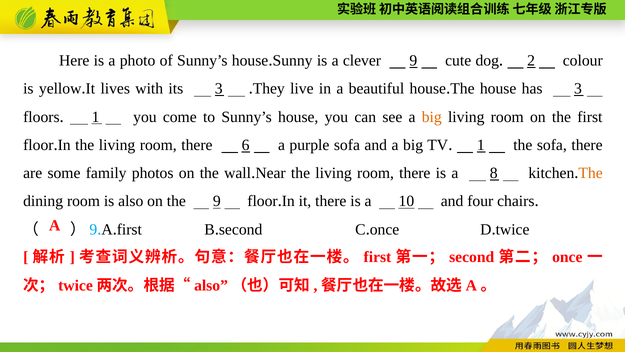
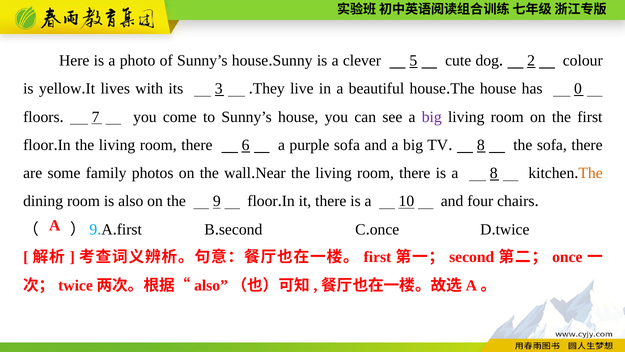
clever 9: 9 -> 5 (413, 60)
has 3: 3 -> 0 (578, 89)
1: 1 -> 7 (96, 117)
big colour: orange -> purple (432, 117)
1: 1 -> 8 (481, 145)
